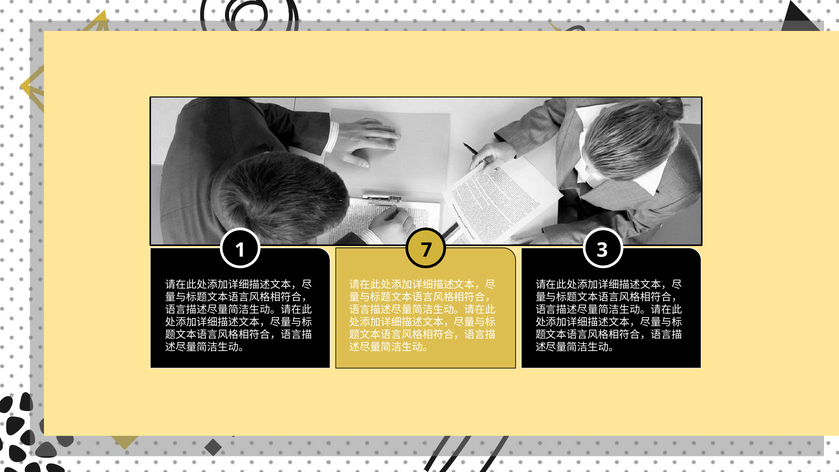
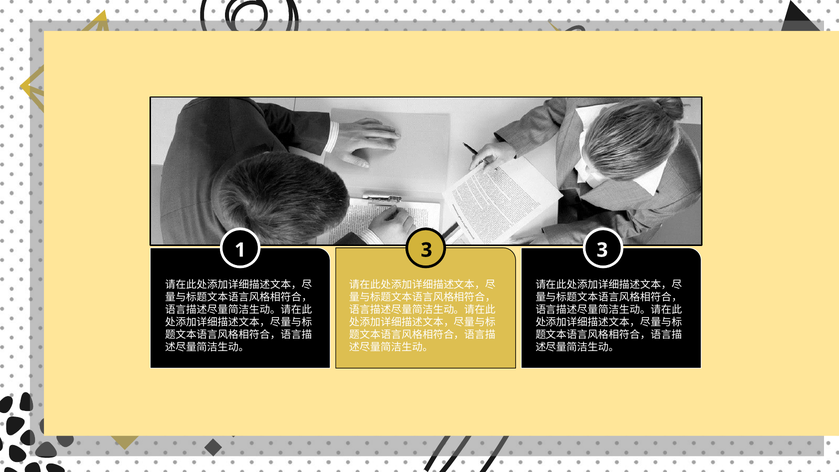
1 7: 7 -> 3 (427, 250)
